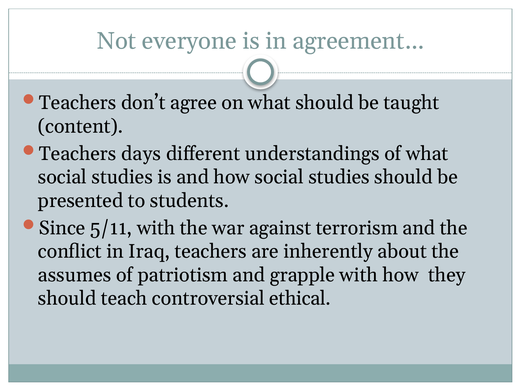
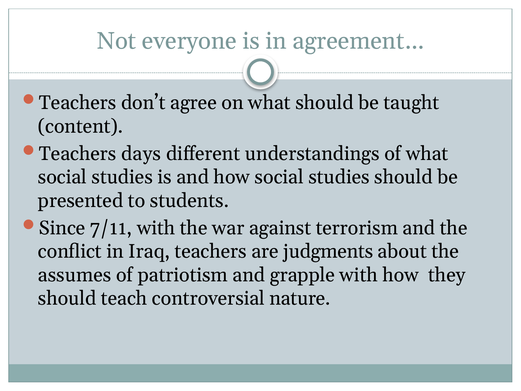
5/11: 5/11 -> 7/11 (111, 228)
inherently: inherently -> judgments (328, 251)
ethical: ethical -> nature (300, 298)
